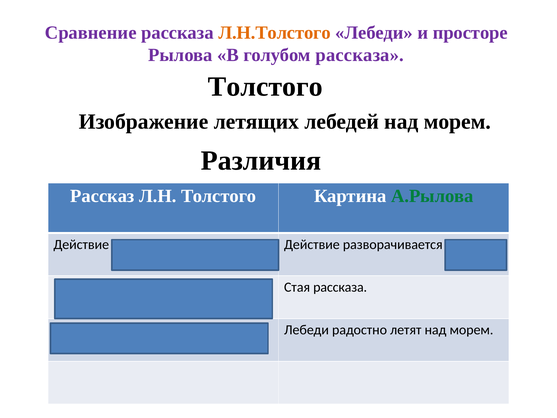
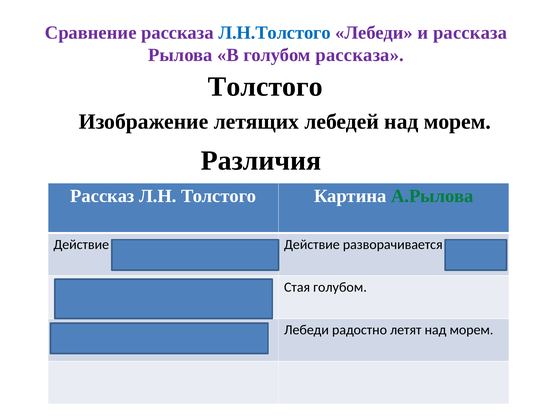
Л.Н.Толстого colour: orange -> blue (275, 33)
и просторе: просторе -> рассказа (470, 33)
Стая рассказа: рассказа -> голубом (340, 287)
